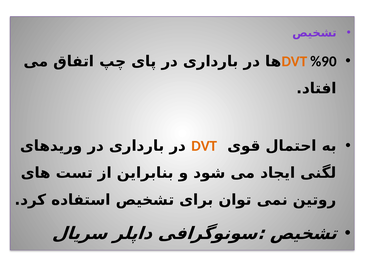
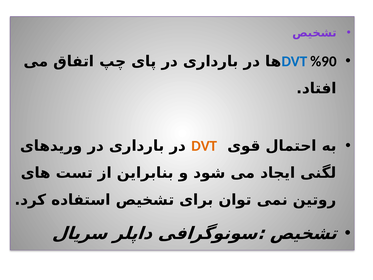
DVT colour: orange -> blue (294, 61)
